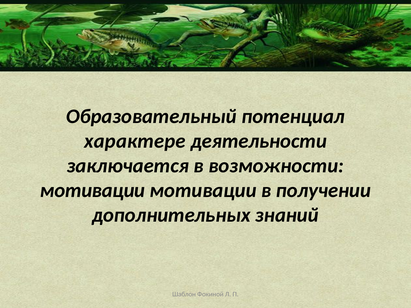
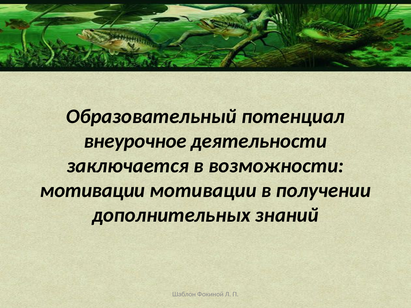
характере: характере -> внеурочное (135, 141)
